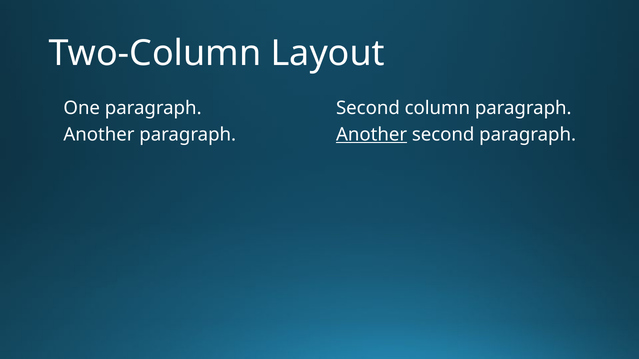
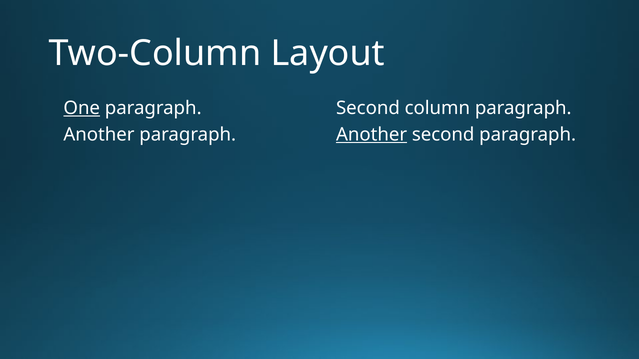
One underline: none -> present (82, 108)
